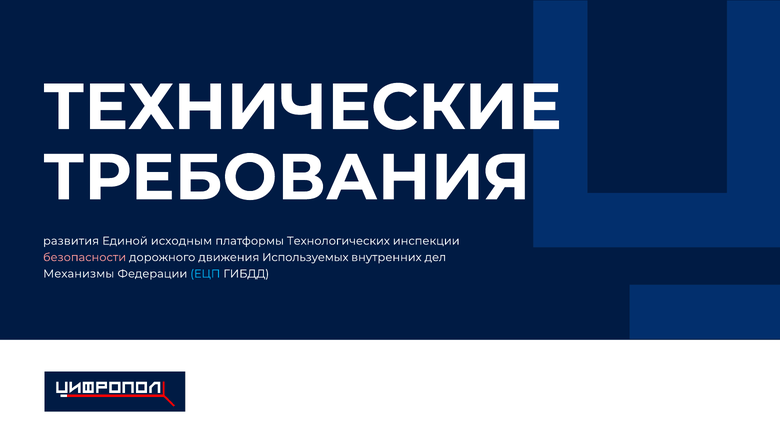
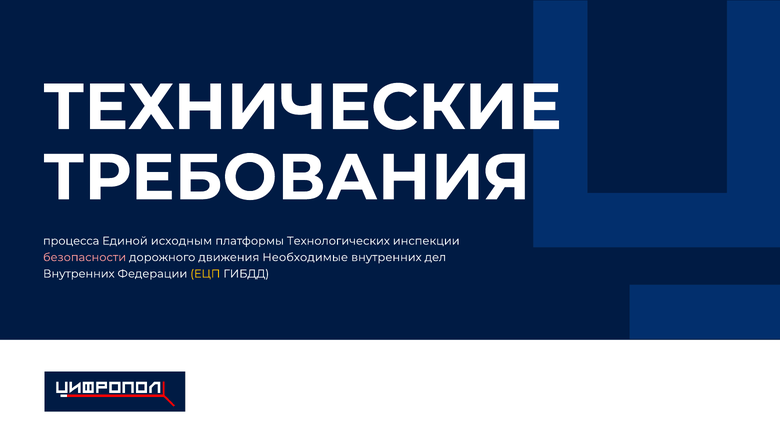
развития: развития -> процесса (71, 241)
Используемых: Используемых -> Необходимые (305, 257)
Механизмы: Механизмы -> Внутренних (79, 274)
ЕЦП colour: light blue -> yellow (205, 274)
